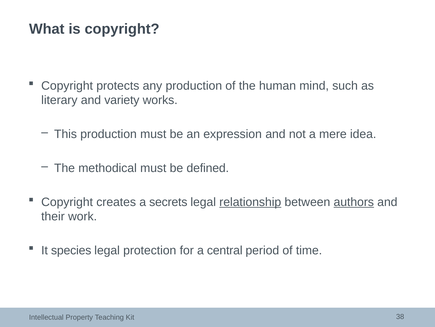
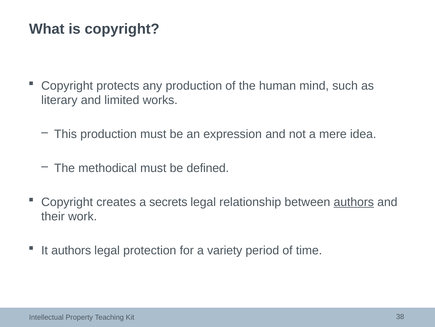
variety: variety -> limited (122, 100)
relationship underline: present -> none (250, 202)
It species: species -> authors (71, 250)
central: central -> variety (225, 250)
